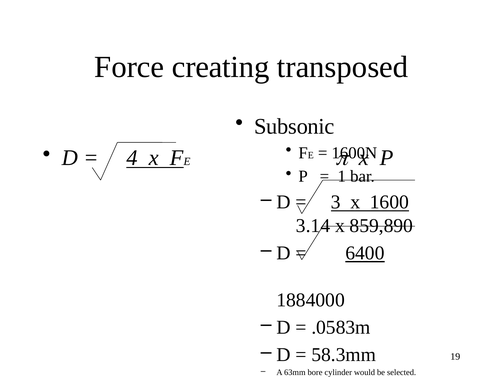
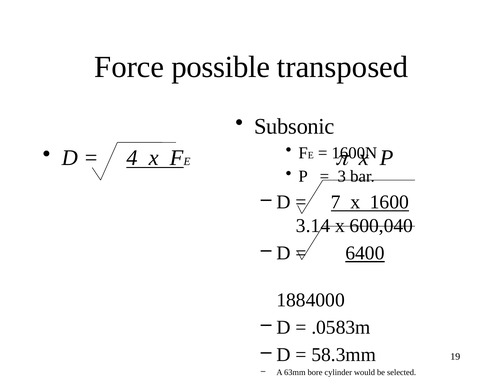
creating: creating -> possible (221, 67)
1: 1 -> 3 (342, 176)
3: 3 -> 7 (336, 202)
859,890: 859,890 -> 600,040 (381, 226)
